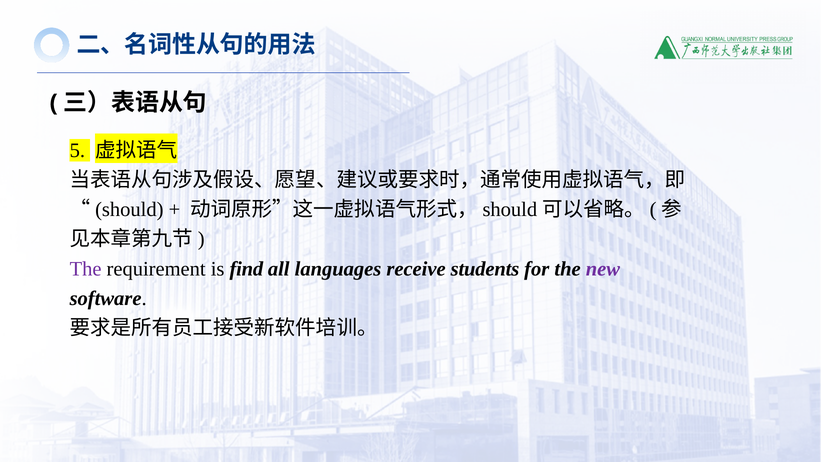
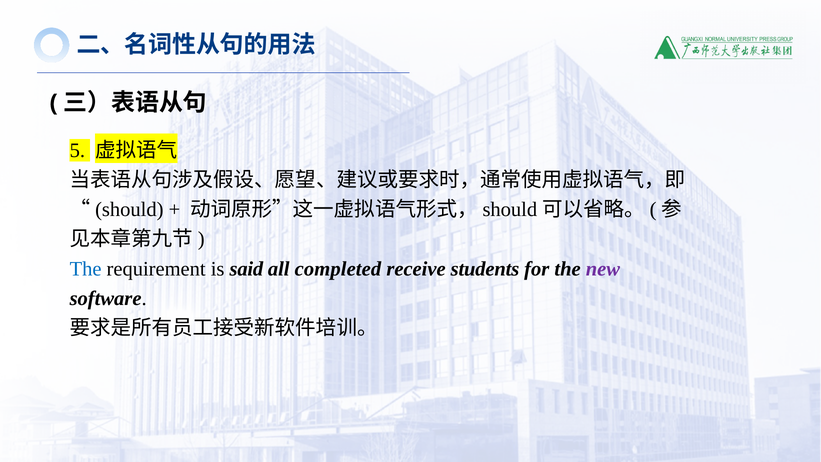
The colour: purple -> blue (86, 269)
find: find -> said (246, 269)
languages: languages -> completed (338, 269)
